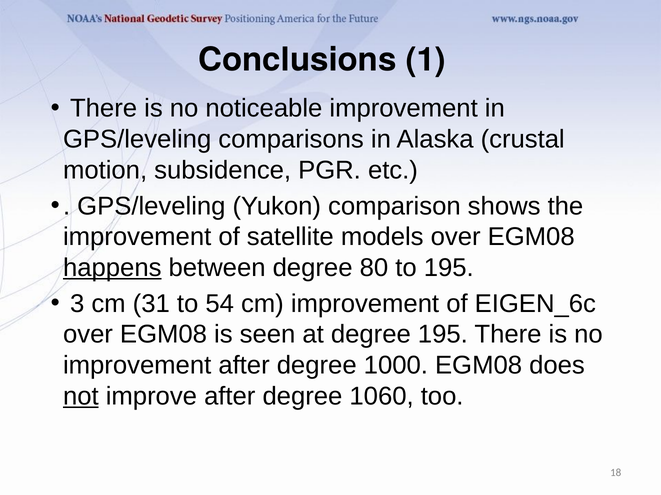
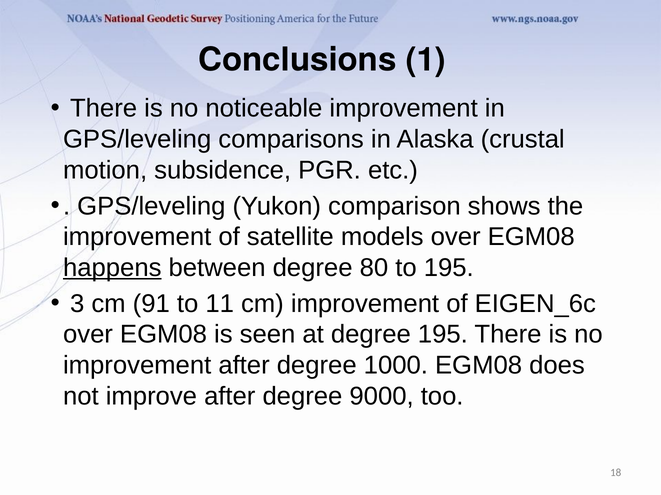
31: 31 -> 91 (151, 304)
54: 54 -> 11 (220, 304)
not underline: present -> none (81, 397)
1060: 1060 -> 9000 (382, 397)
